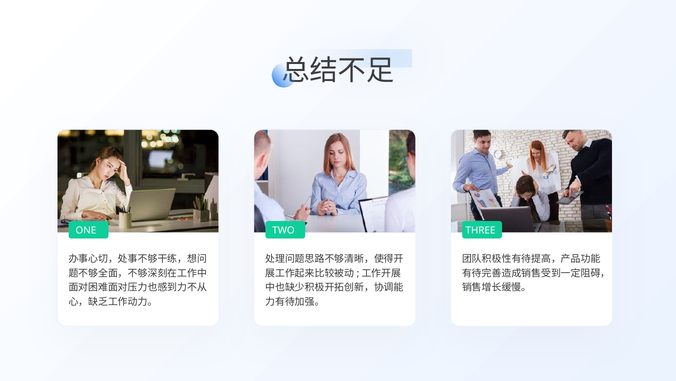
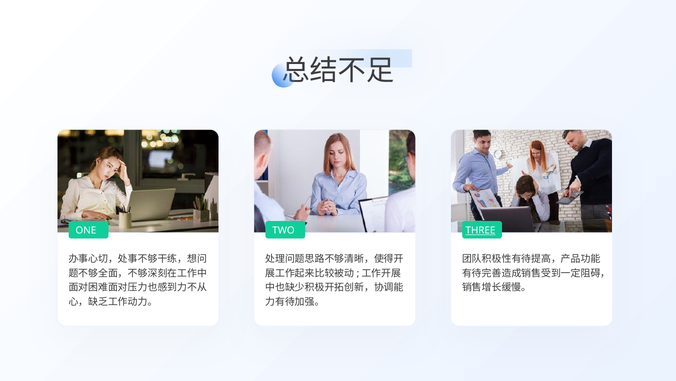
THREE underline: none -> present (480, 230)
